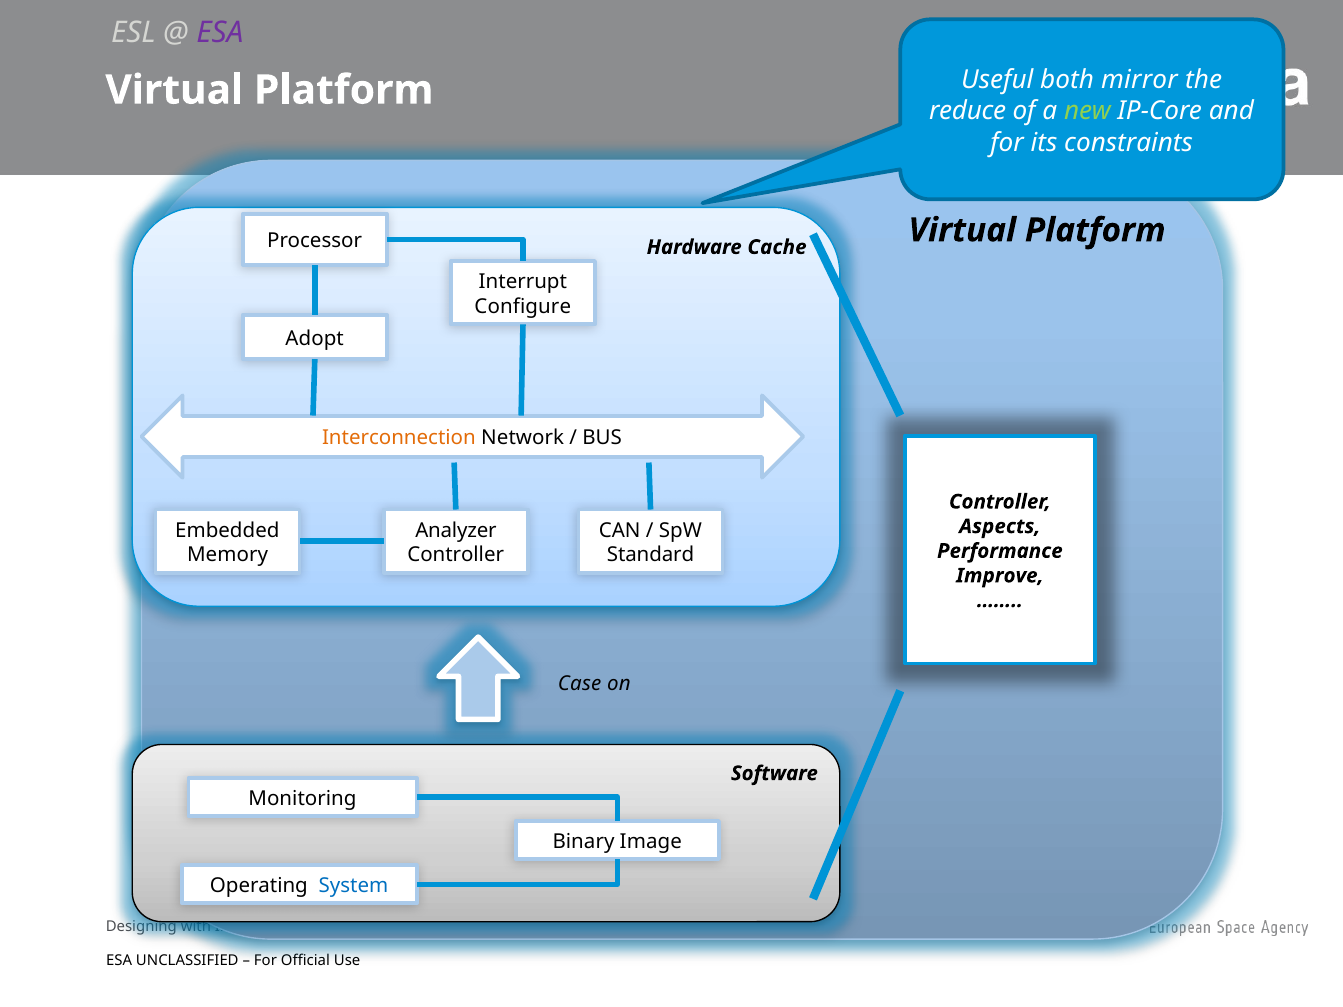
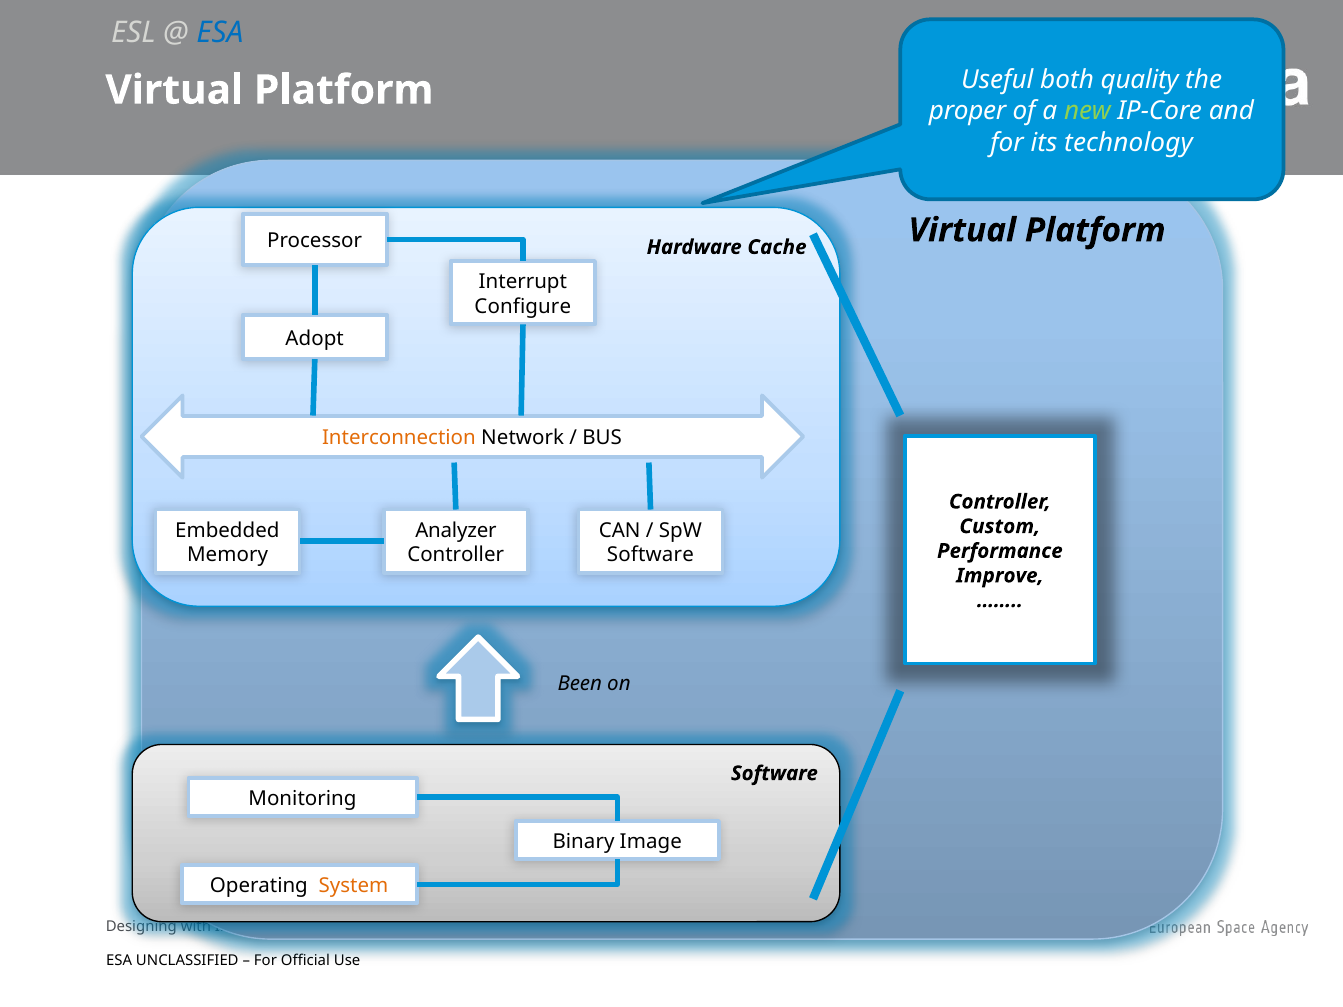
ESA colour: purple -> blue (220, 33)
mirror: mirror -> quality (1140, 80)
reduce: reduce -> proper (968, 111)
constraints: constraints -> technology (1129, 142)
Aspects: Aspects -> Custom (1000, 527)
Standard: Standard -> Software (650, 555)
Case: Case -> Been (580, 684)
System colour: blue -> orange (353, 886)
